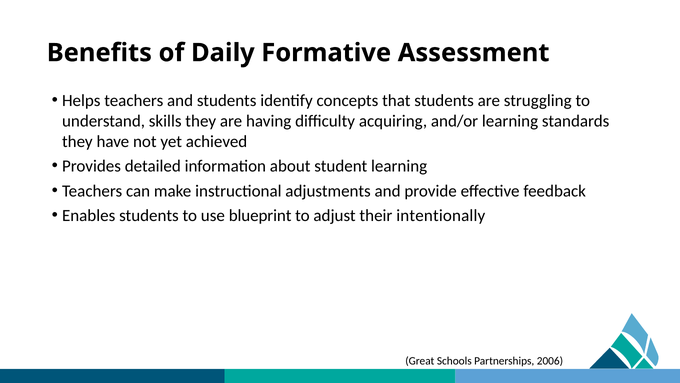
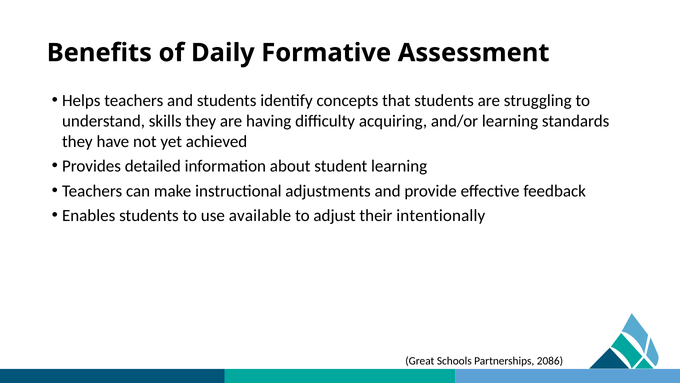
blueprint: blueprint -> available (260, 215)
2006: 2006 -> 2086 (550, 361)
